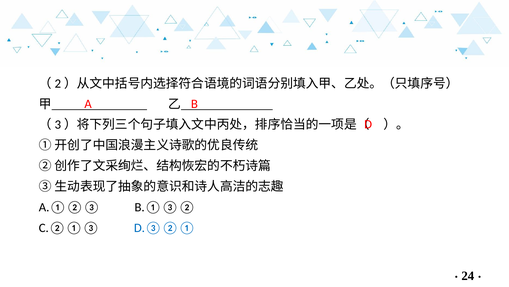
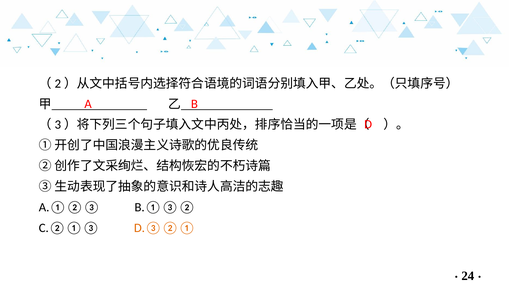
D.③②① colour: blue -> orange (165, 227)
